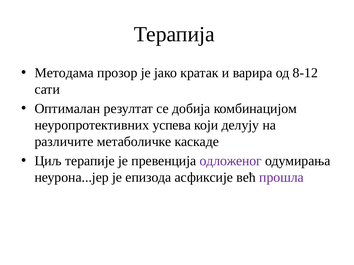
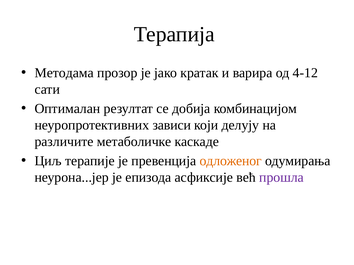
8-12: 8-12 -> 4-12 (305, 73)
успева: успева -> зависи (172, 125)
одложеног colour: purple -> orange (231, 161)
